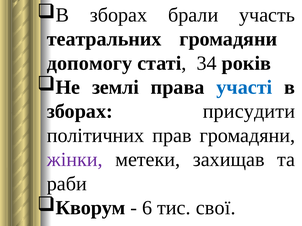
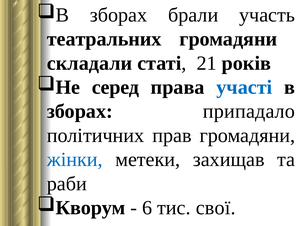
допомогу: допомогу -> складали (90, 63)
34: 34 -> 21 (207, 63)
землі: землі -> серед (115, 87)
присудити: присудити -> припадало (249, 112)
жінки colour: purple -> blue (75, 160)
